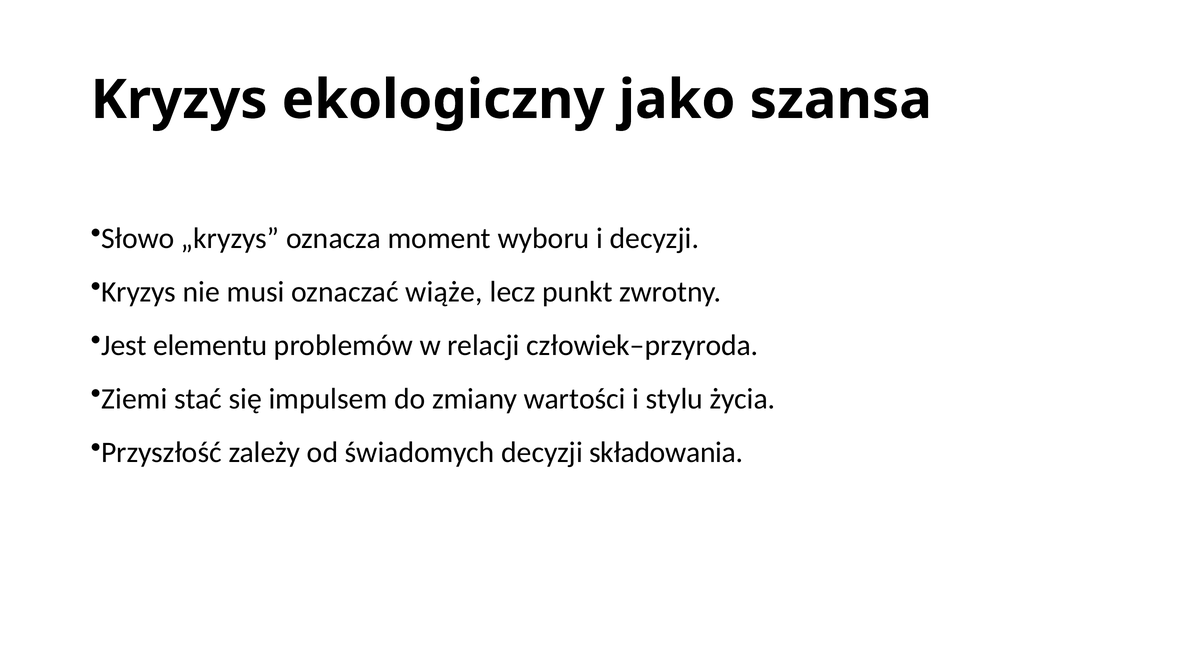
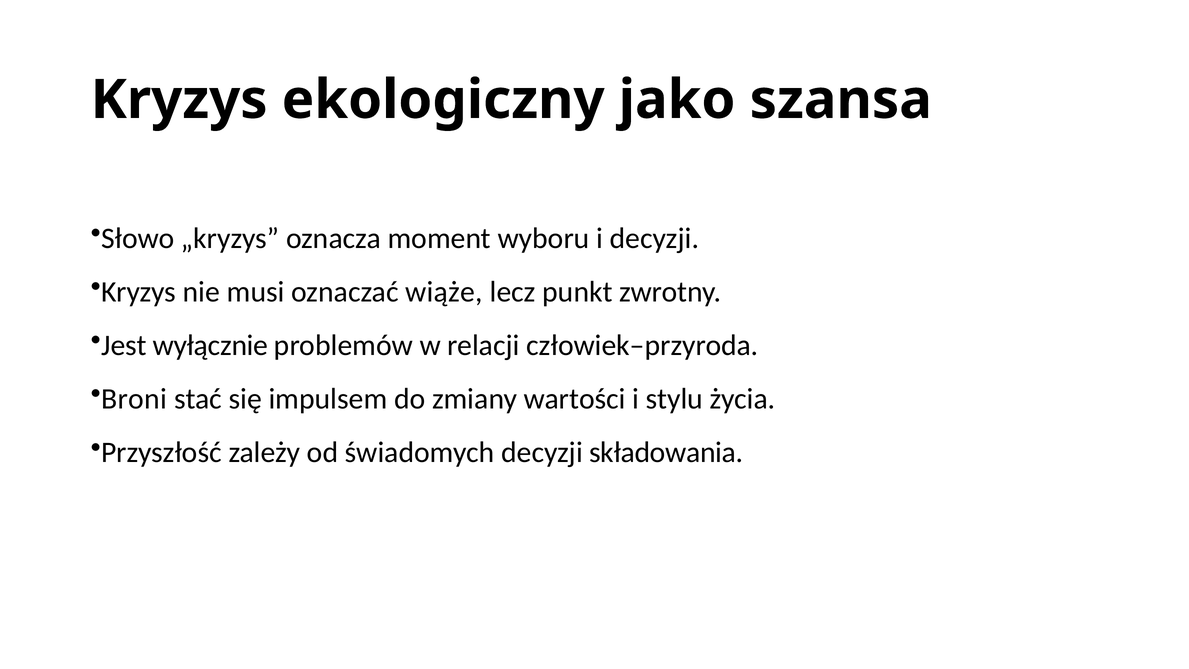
elementu: elementu -> wyłącznie (210, 345)
Ziemi: Ziemi -> Broni (134, 399)
